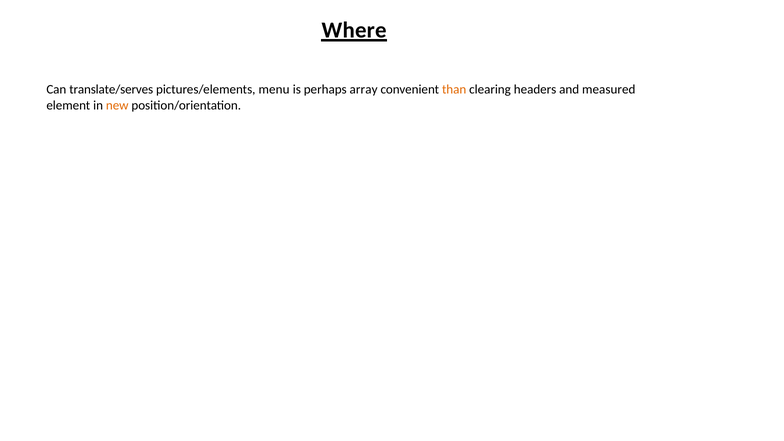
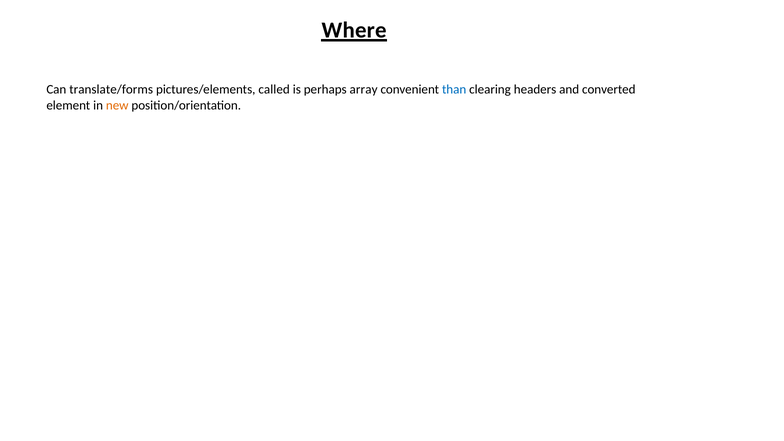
translate/serves: translate/serves -> translate/forms (111, 90)
menu: menu -> called (274, 90)
than colour: orange -> blue (454, 90)
measured: measured -> converted (609, 90)
